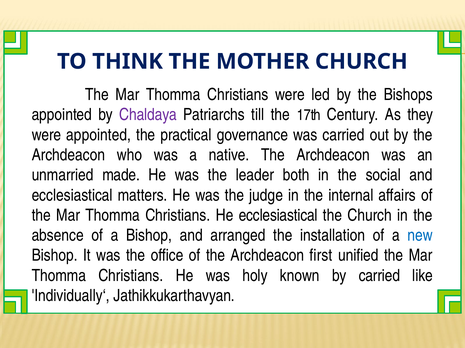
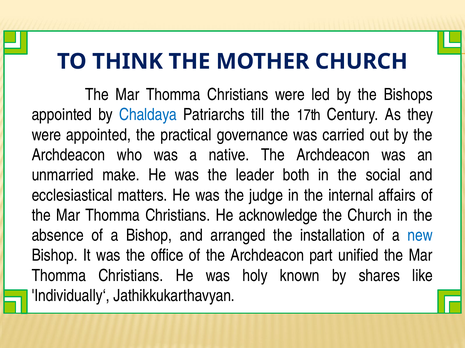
Chaldaya colour: purple -> blue (148, 115)
made: made -> make (121, 175)
He ecclesiastical: ecclesiastical -> acknowledge (278, 216)
first: first -> part (321, 256)
by carried: carried -> shares (379, 276)
